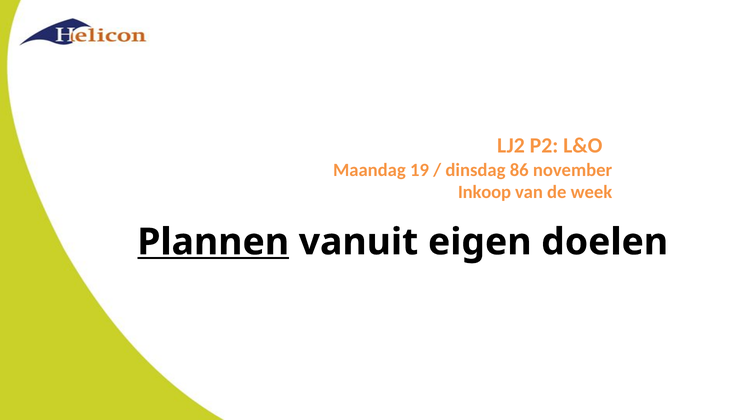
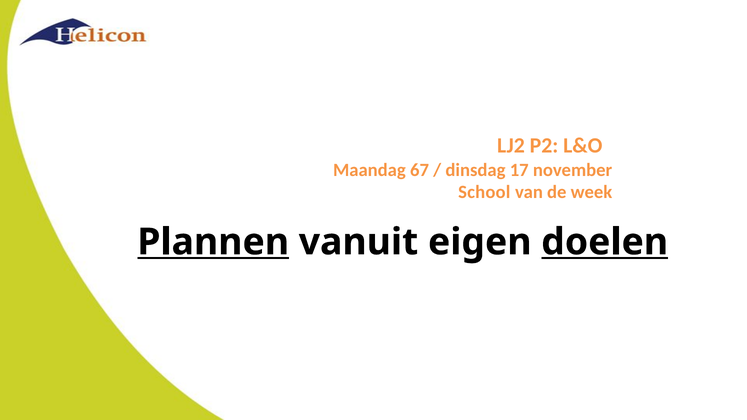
19: 19 -> 67 (420, 170)
86: 86 -> 17 (519, 170)
Inkoop: Inkoop -> School (484, 192)
doelen underline: none -> present (605, 242)
